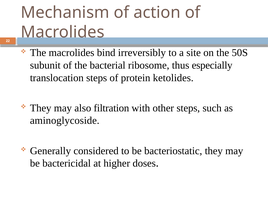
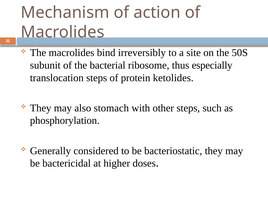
filtration: filtration -> stomach (111, 108)
aminoglycoside: aminoglycoside -> phosphorylation (65, 121)
